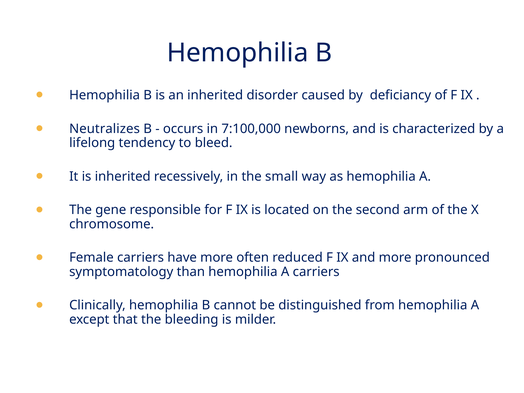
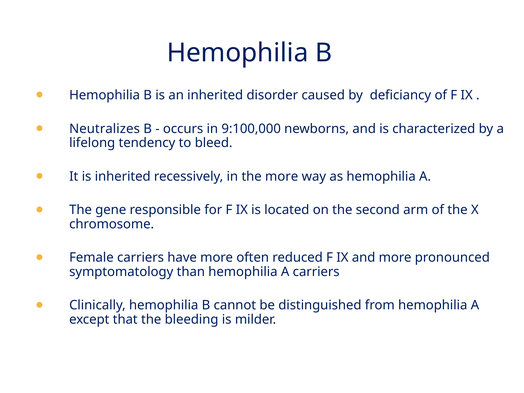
7:100,000: 7:100,000 -> 9:100,000 (251, 129)
the small: small -> more (282, 176)
